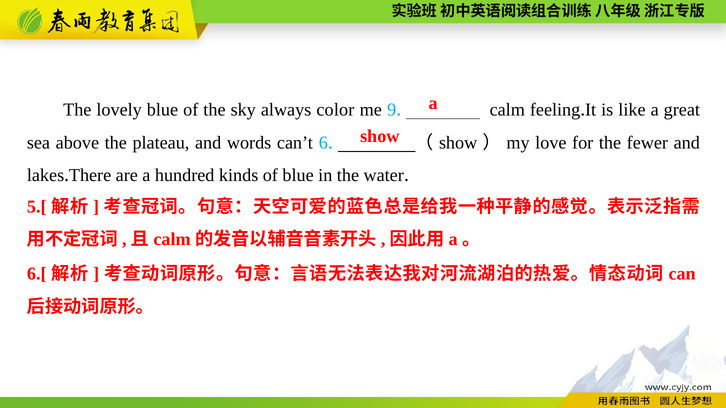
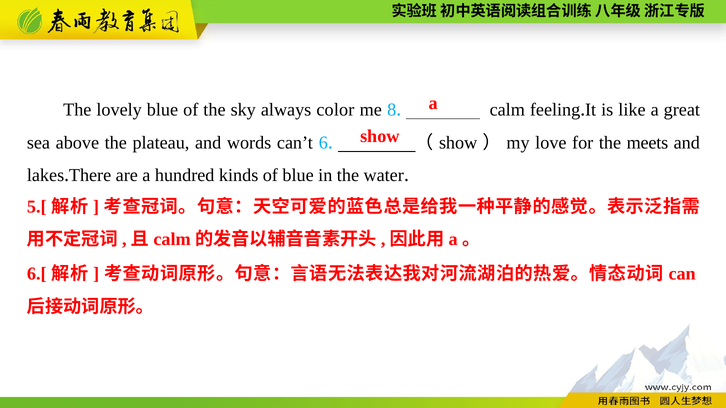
9: 9 -> 8 (392, 110)
fewer: fewer -> meets (647, 143)
